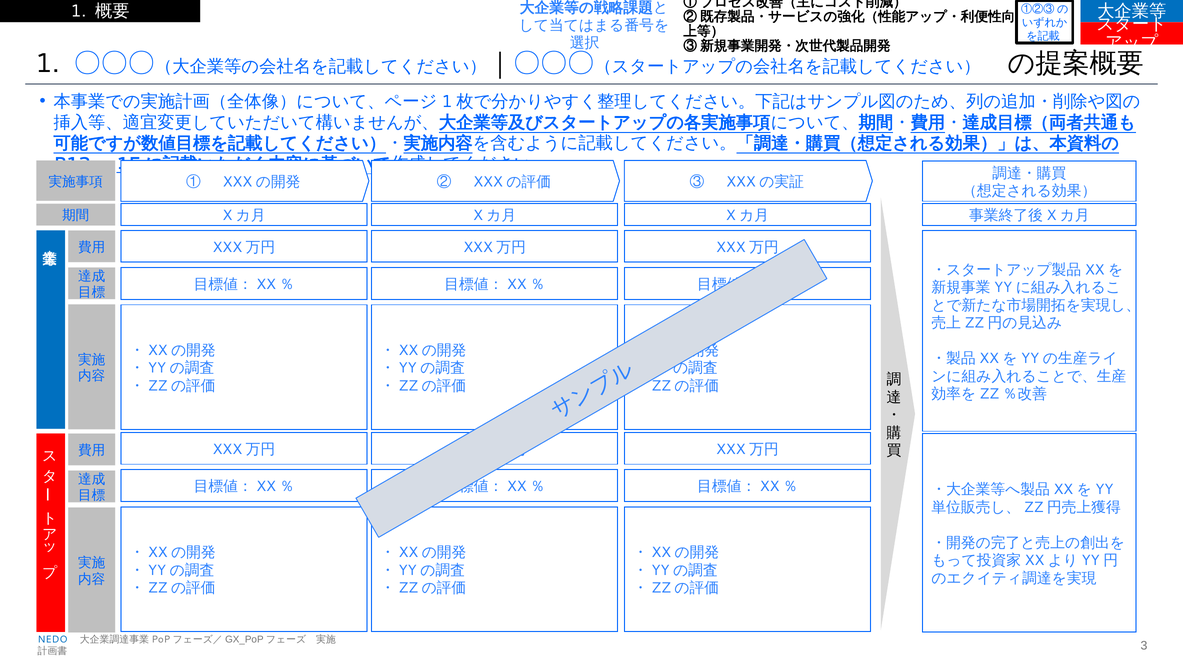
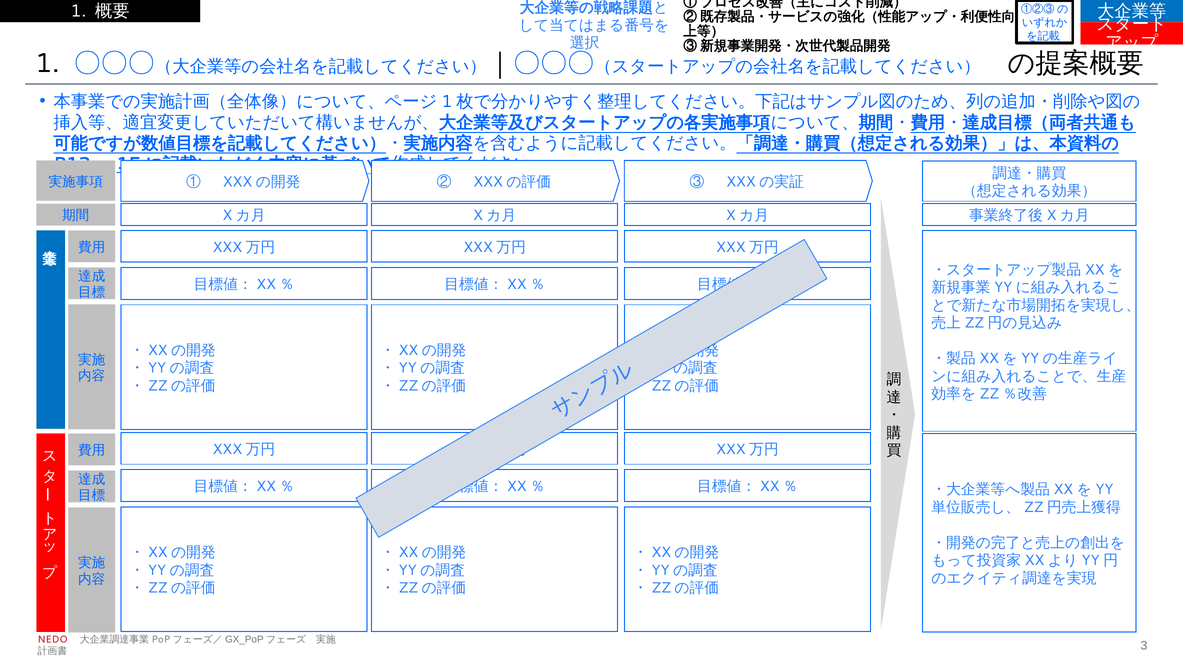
NEDO colour: blue -> red (53, 640)
